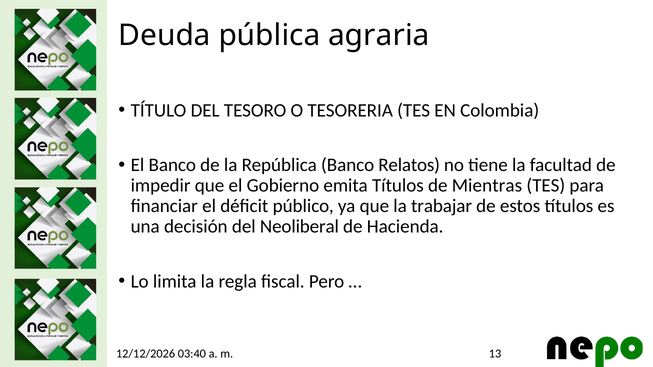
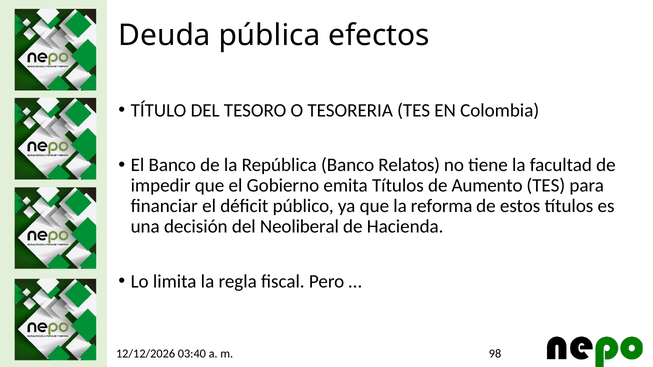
agraria: agraria -> efectos (379, 36)
Mientras: Mientras -> Aumento (487, 186)
trabajar: trabajar -> reforma (442, 206)
13: 13 -> 98 (495, 354)
